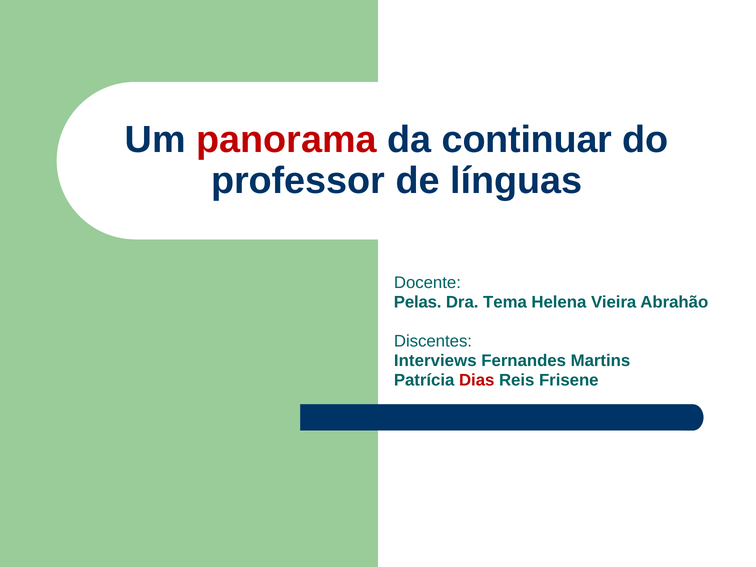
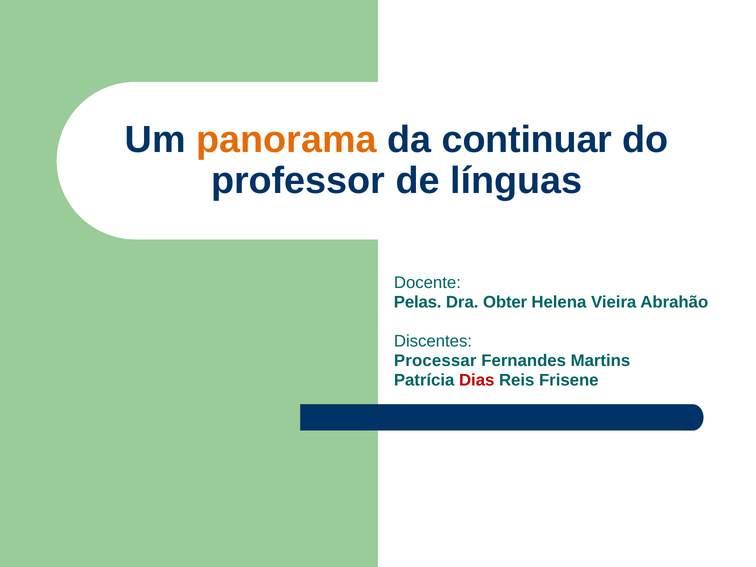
panorama colour: red -> orange (286, 140)
Tema: Tema -> Obter (505, 302)
Interviews: Interviews -> Processar (435, 361)
